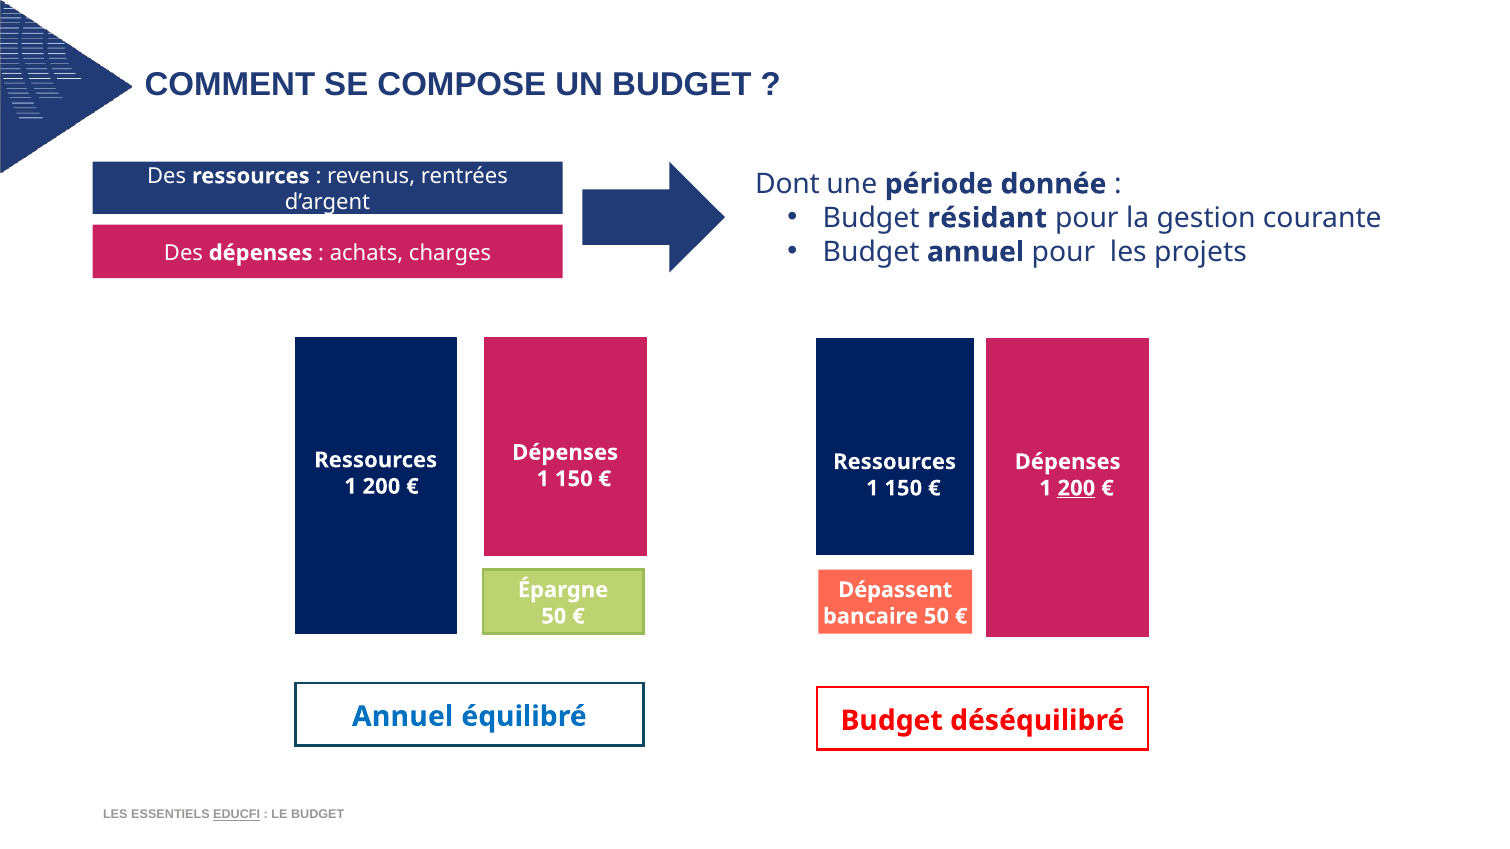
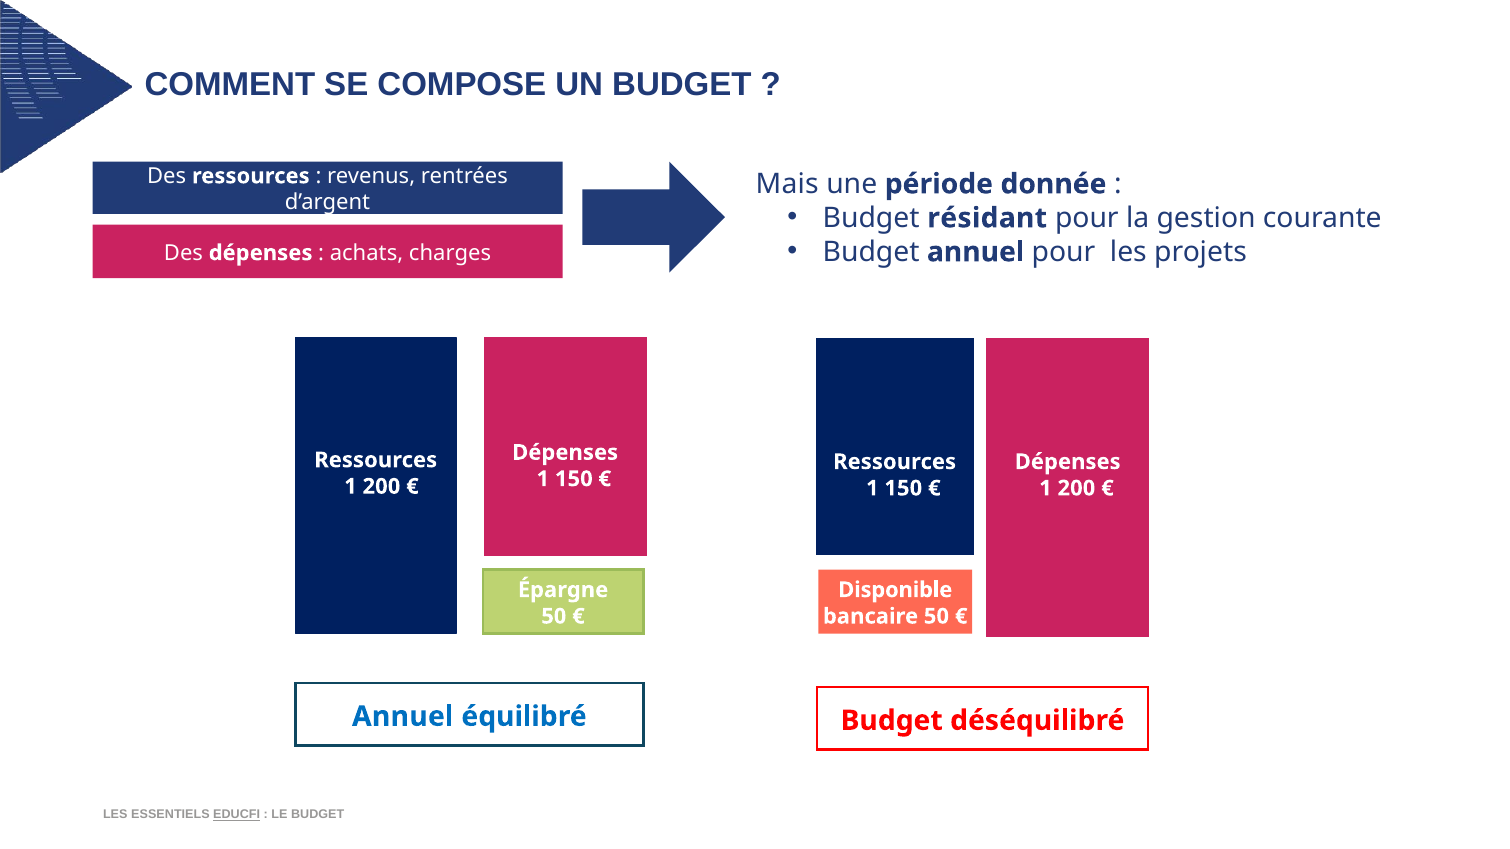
Dont: Dont -> Mais (787, 184)
200 underline: present -> none (1076, 488)
Dépassent: Dépassent -> Disponible (895, 590)
